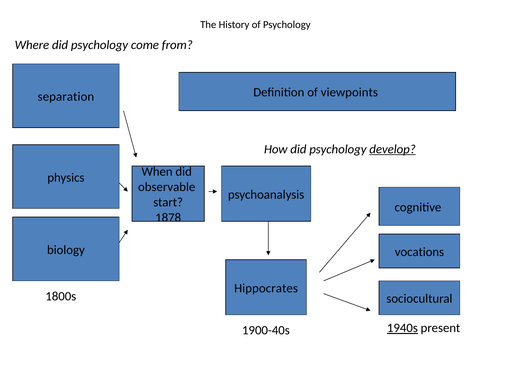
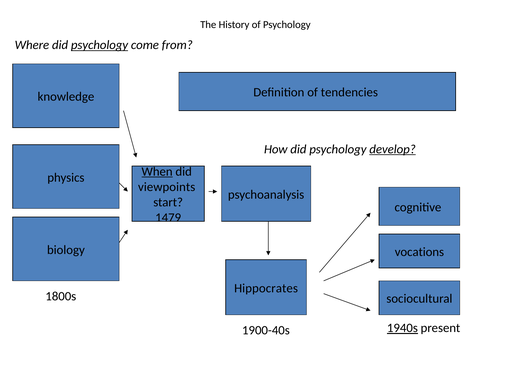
psychology underline: none -> present (100, 45)
viewpoints: viewpoints -> tendencies (349, 92)
separation: separation -> knowledge (66, 97)
When underline: none -> present (157, 172)
observable: observable -> viewpoints (167, 187)
1878: 1878 -> 1479 (168, 218)
